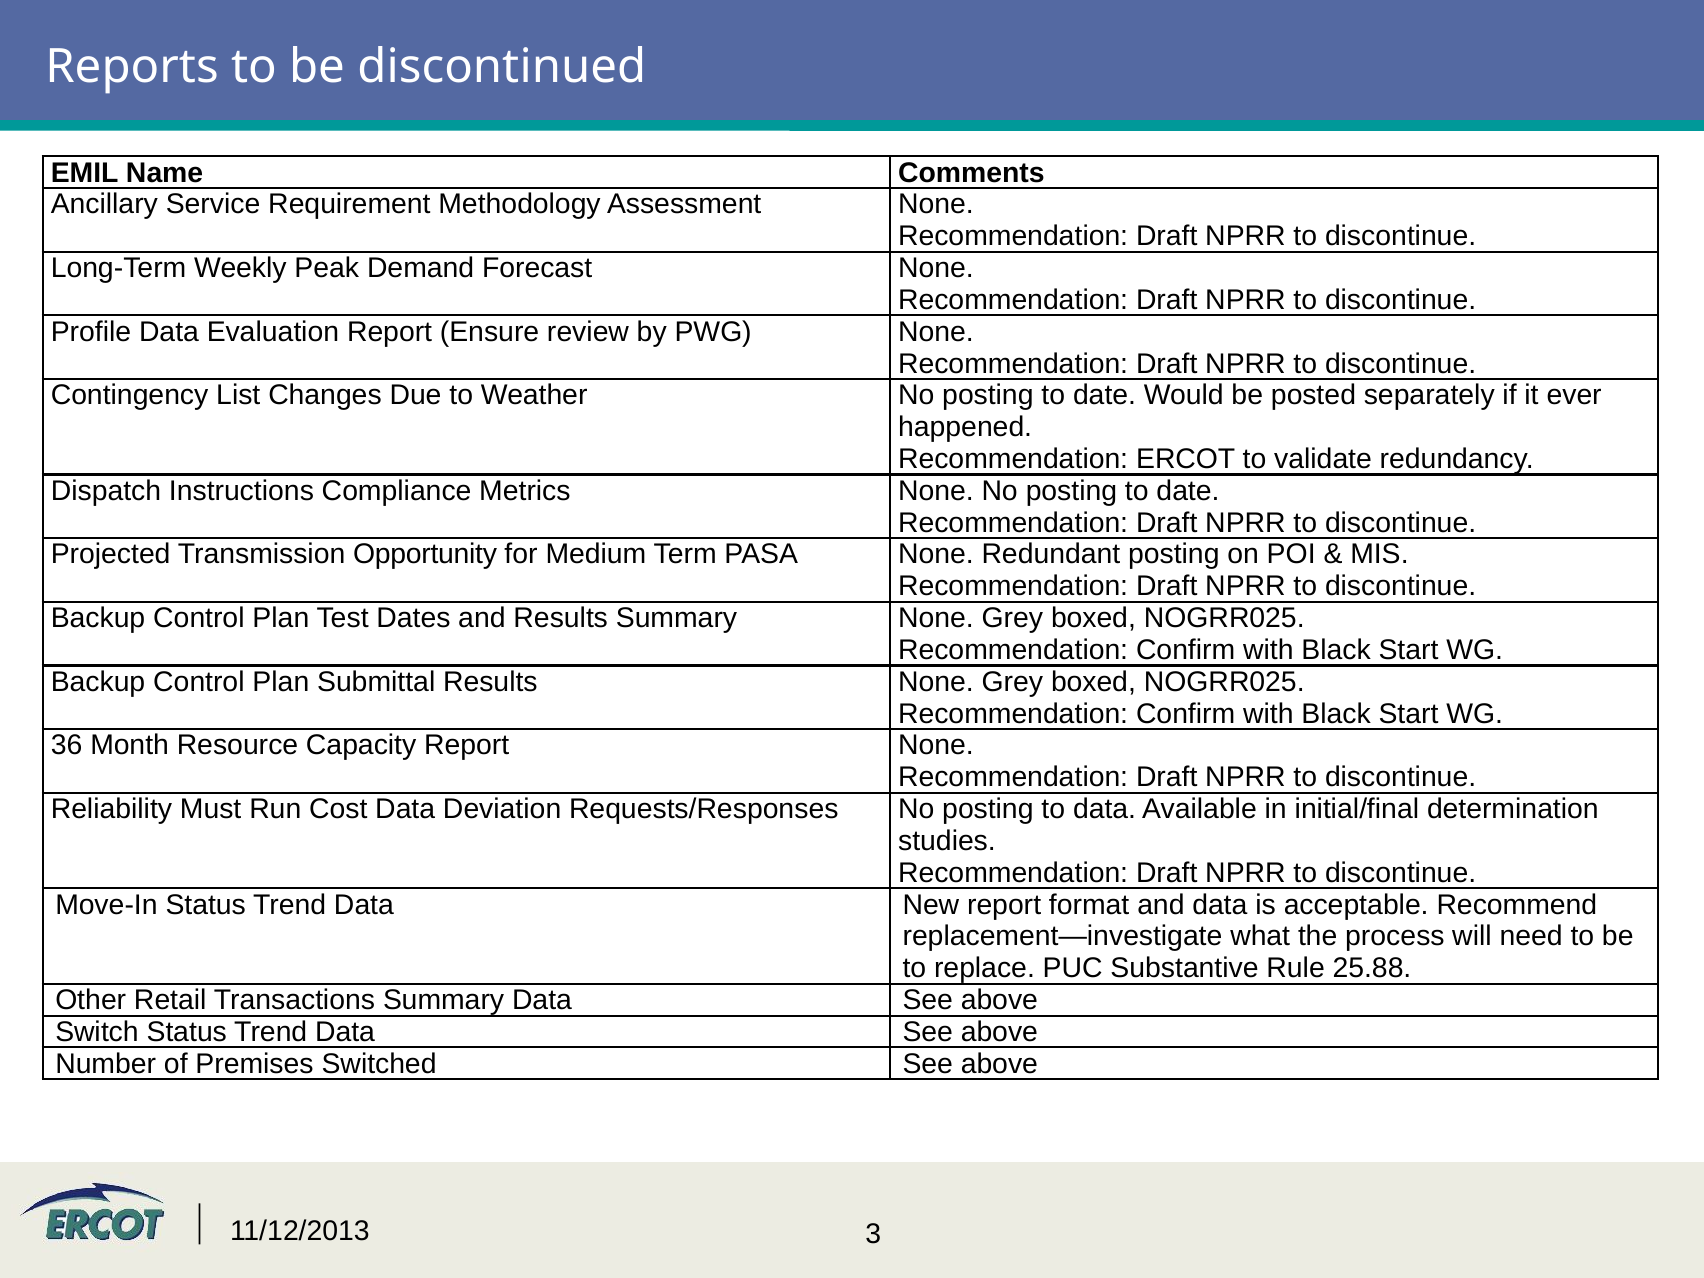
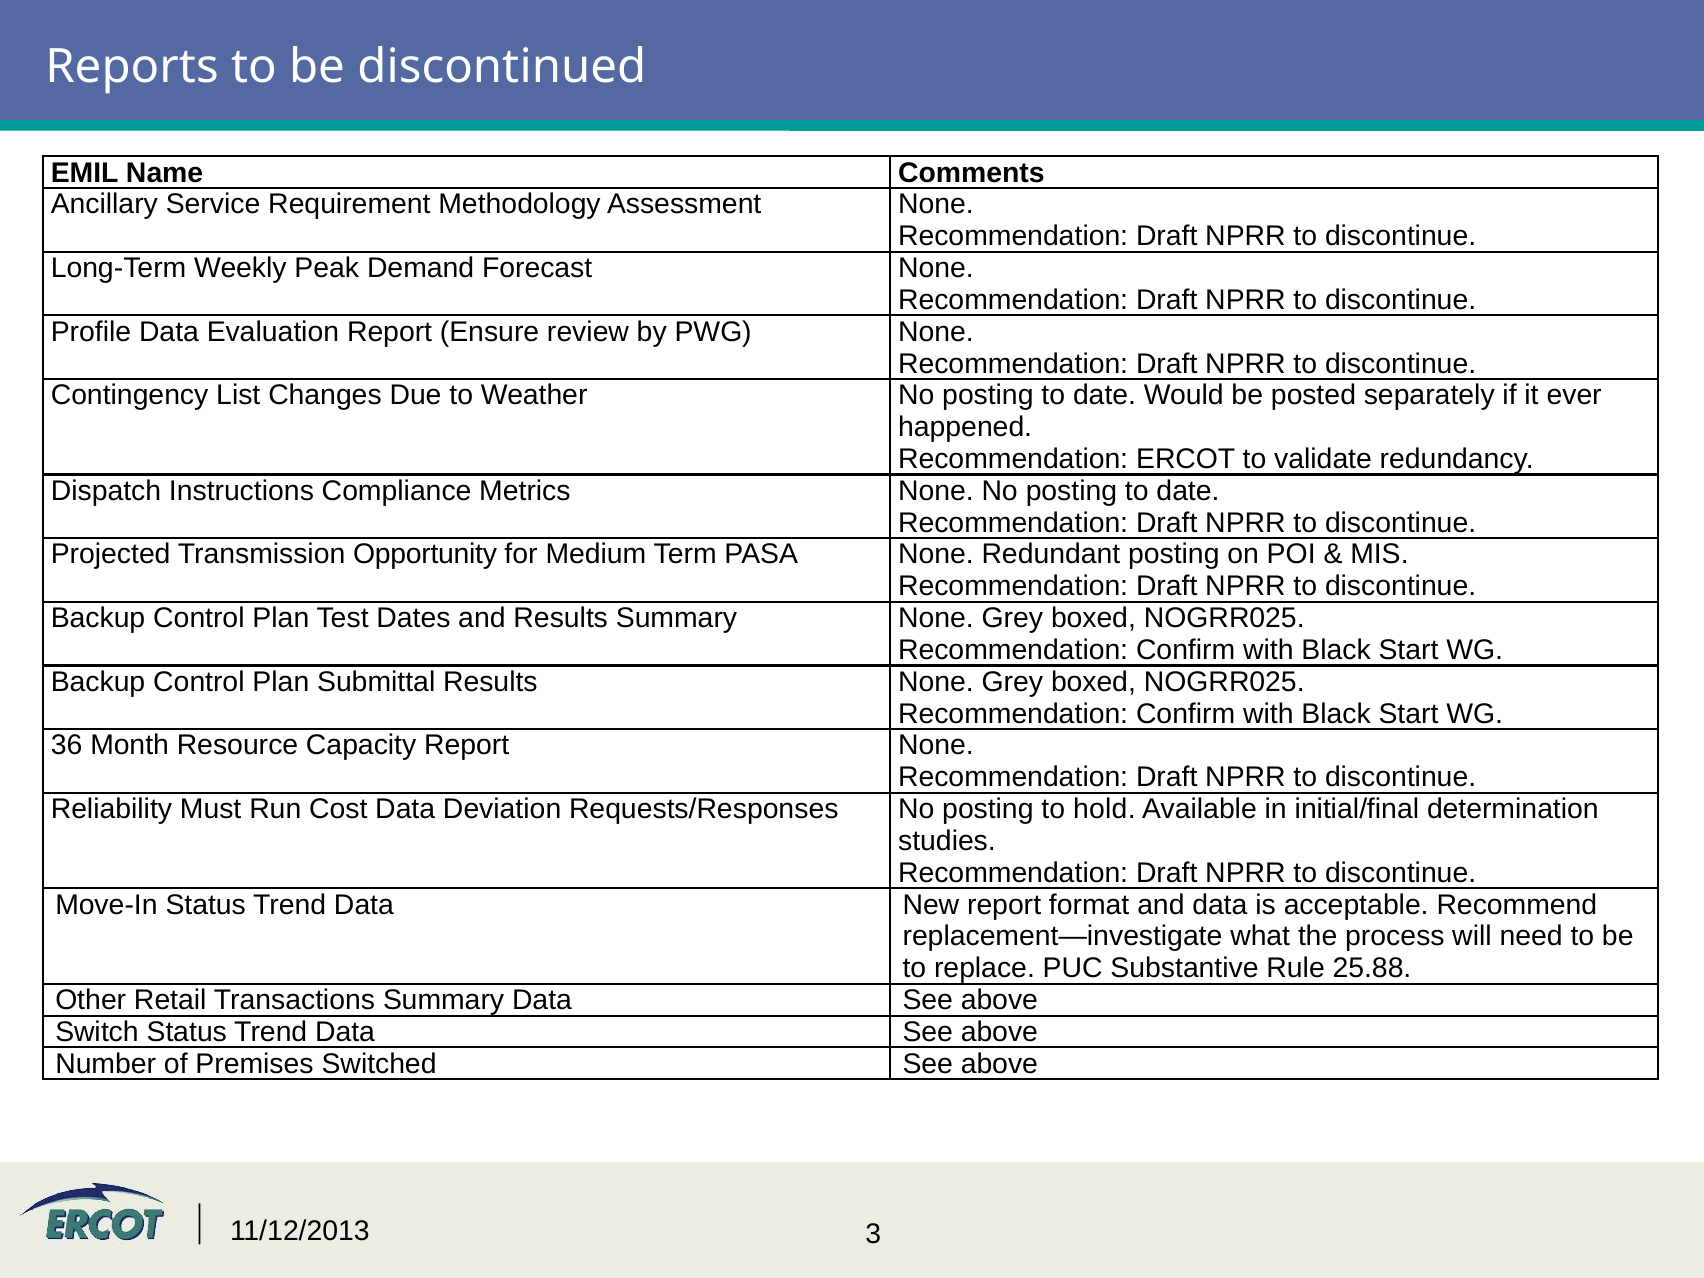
to data: data -> hold (1104, 809)
